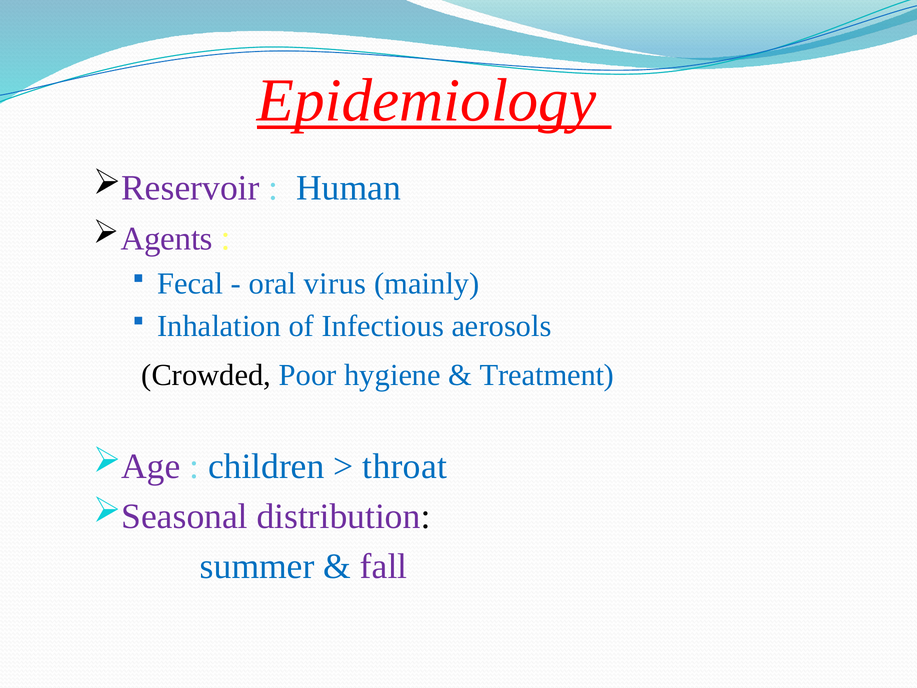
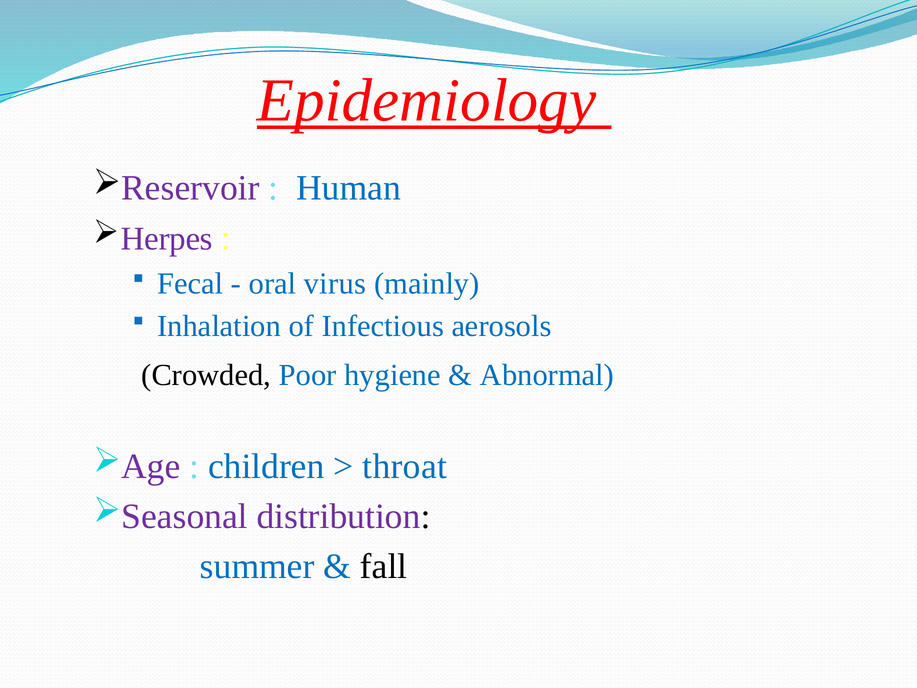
Agents: Agents -> Herpes (167, 239)
Treatment: Treatment -> Abnormal (547, 375)
fall colour: purple -> black (384, 566)
